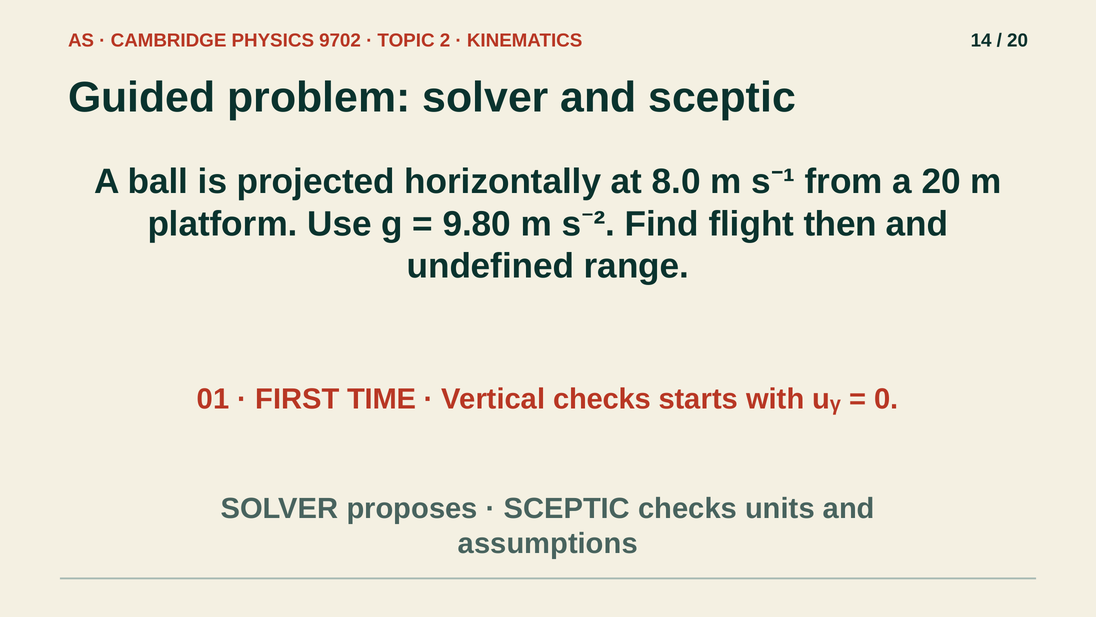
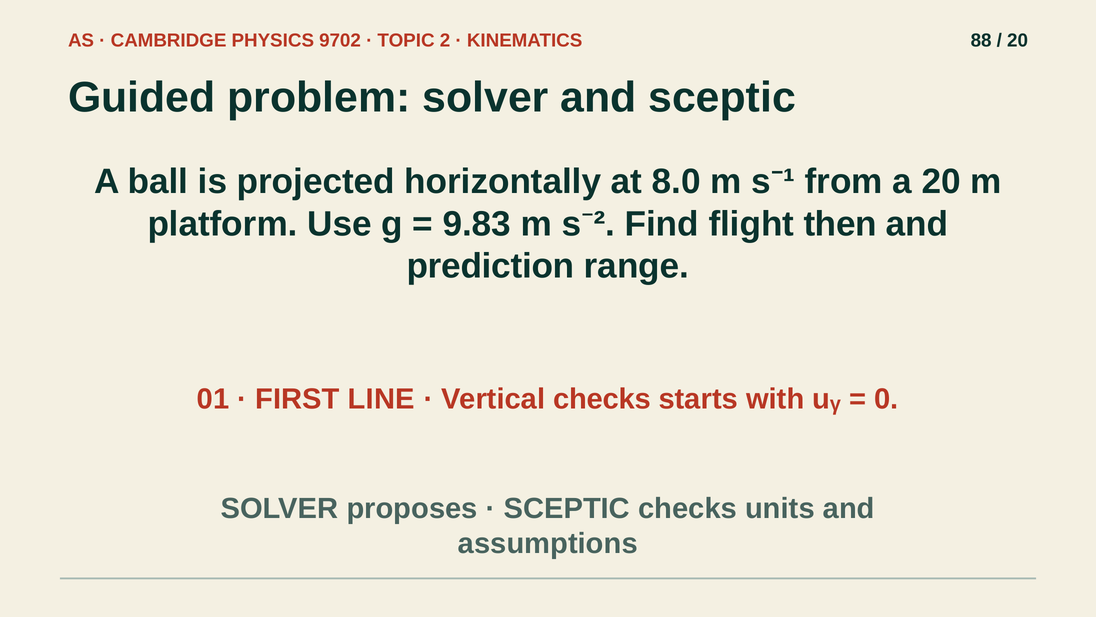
14: 14 -> 88 (981, 41)
9.80: 9.80 -> 9.83 (477, 224)
undefined: undefined -> prediction (491, 266)
TIME: TIME -> LINE (381, 399)
